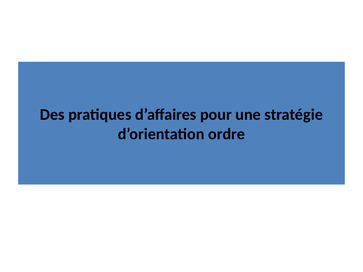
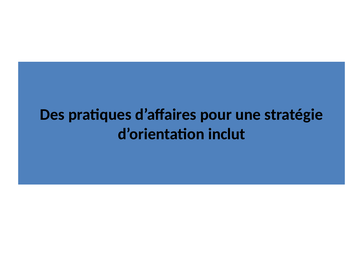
ordre: ordre -> inclut (227, 134)
